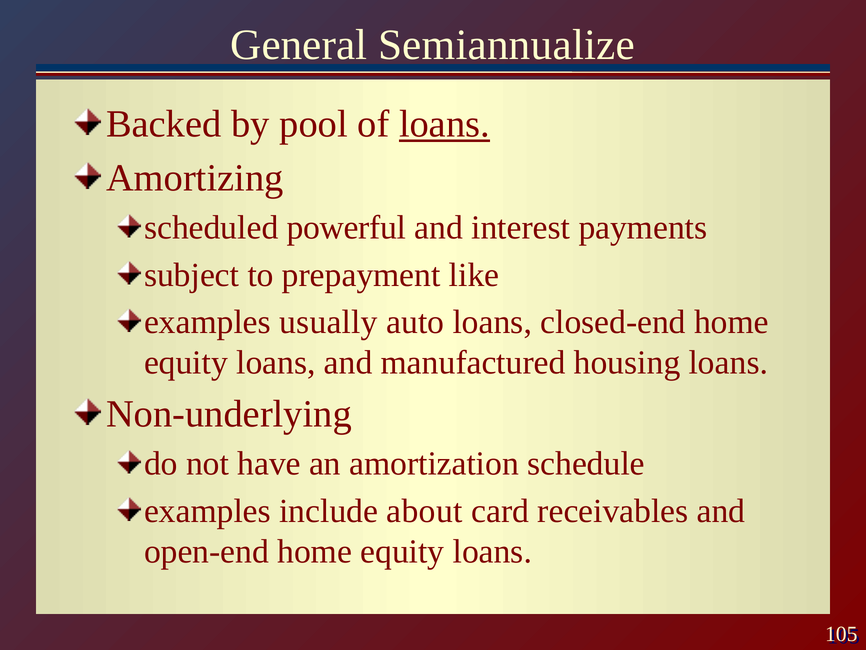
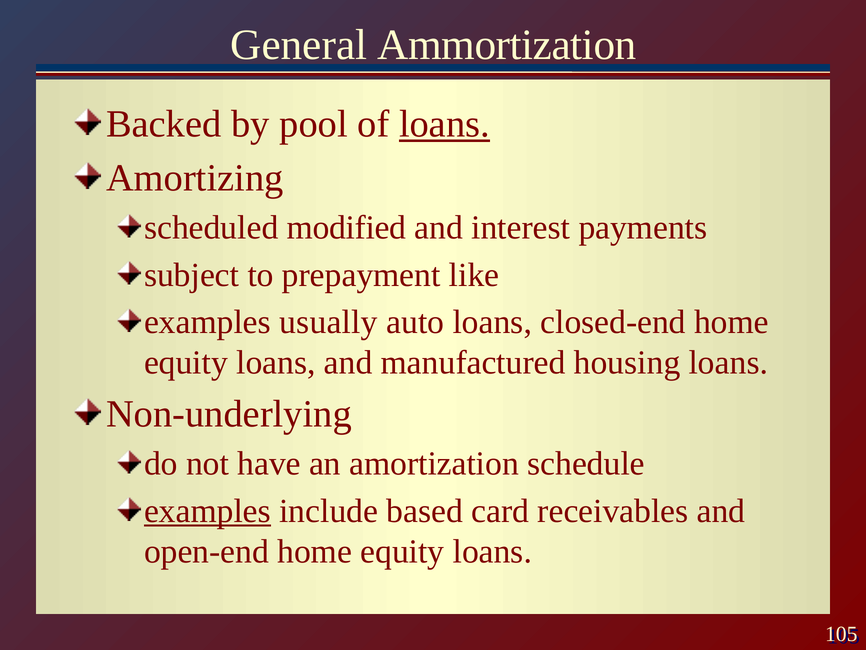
Semiannualize: Semiannualize -> Ammortization (507, 45)
powerful: powerful -> modified (346, 228)
examples underline: none -> present (207, 511)
about: about -> based (425, 511)
